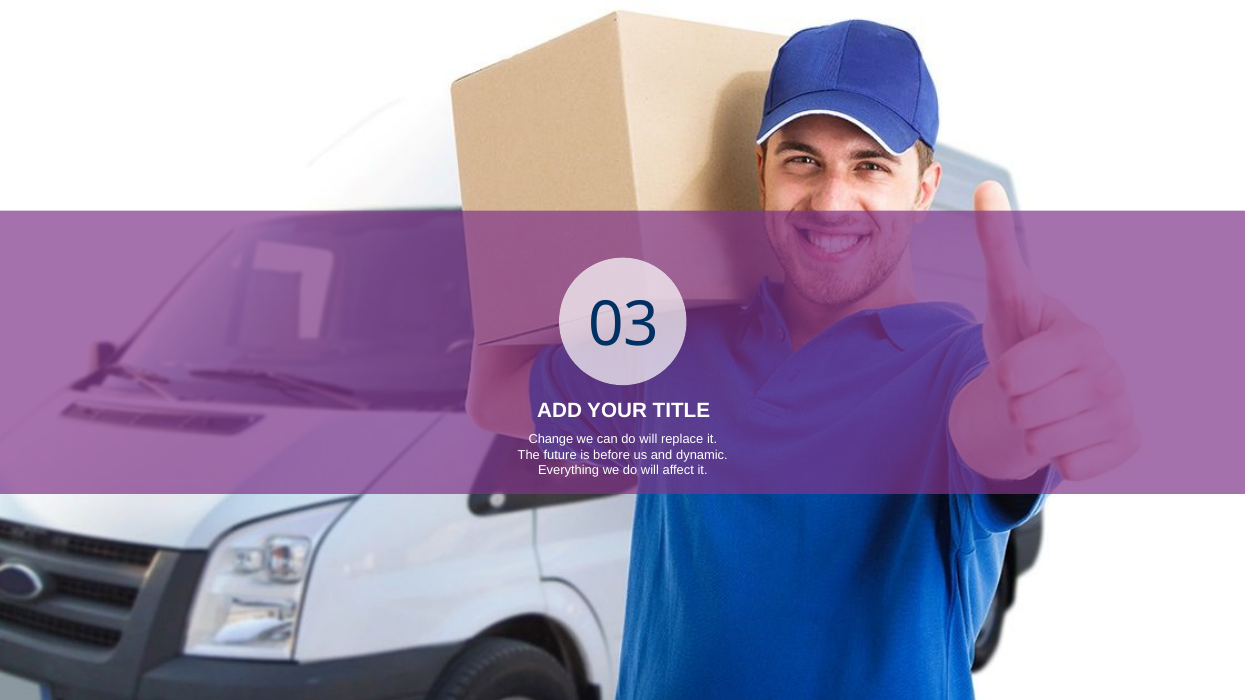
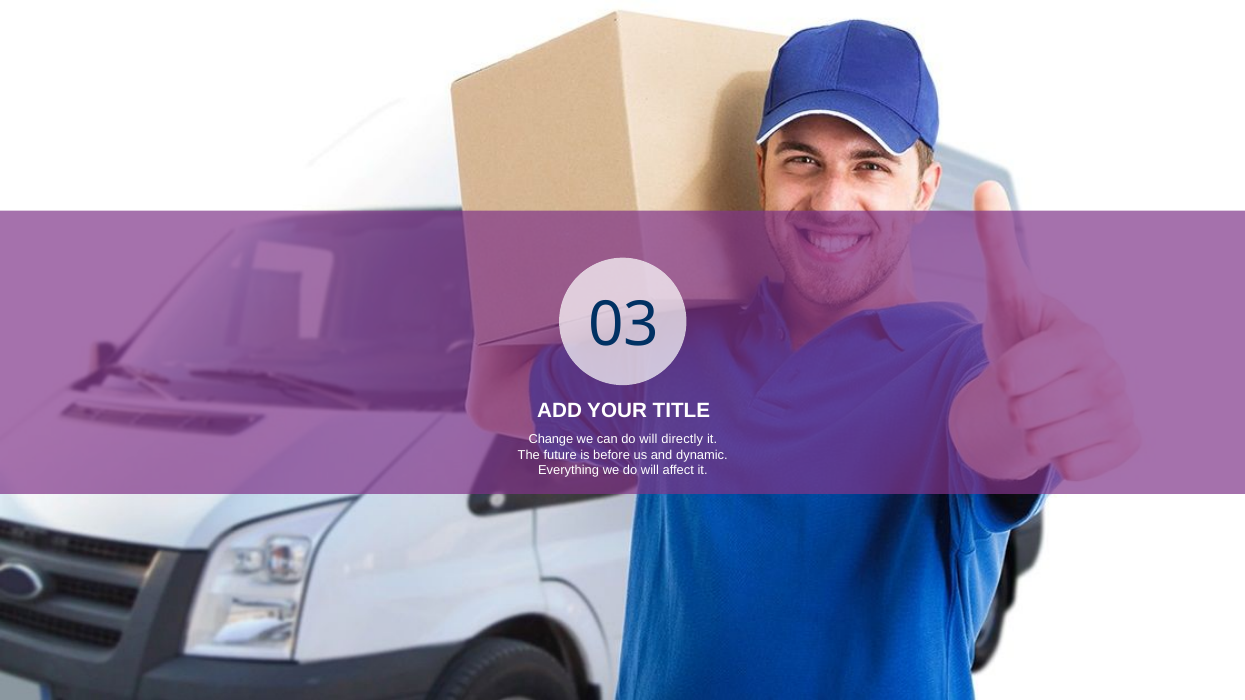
replace: replace -> directly (682, 440)
